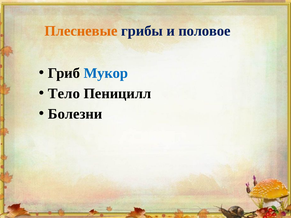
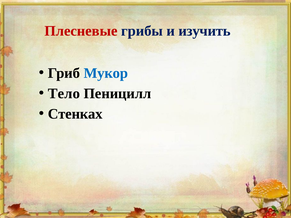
Плесневые colour: orange -> red (81, 31)
половое: половое -> изучить (205, 31)
Болезни: Болезни -> Стенках (75, 114)
